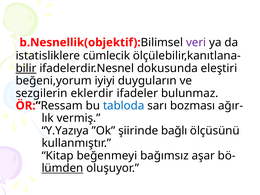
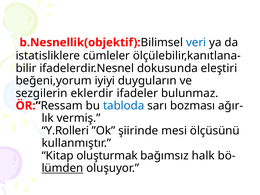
veri colour: purple -> blue (196, 42)
cümlecik: cümlecik -> cümleler (107, 56)
bilir underline: present -> none (26, 68)
Y.Yazıya: Y.Yazıya -> Y.Rolleri (65, 131)
bağlı: bağlı -> mesi (174, 131)
beğenmeyi: beğenmeyi -> oluşturmak (107, 156)
aşar: aşar -> halk (203, 156)
